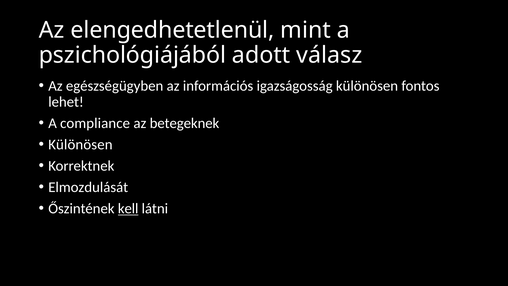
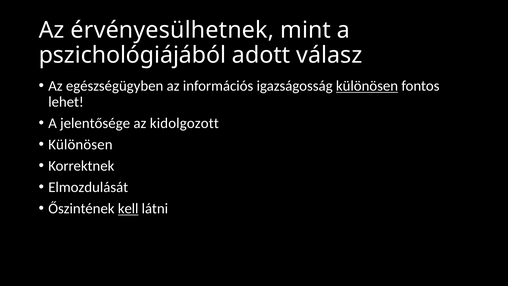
elengedhetetlenül: elengedhetetlenül -> érvényesülhetnek (172, 30)
különösen underline: none -> present (367, 86)
compliance: compliance -> jelentősége (95, 123)
betegeknek: betegeknek -> kidolgozott (184, 123)
